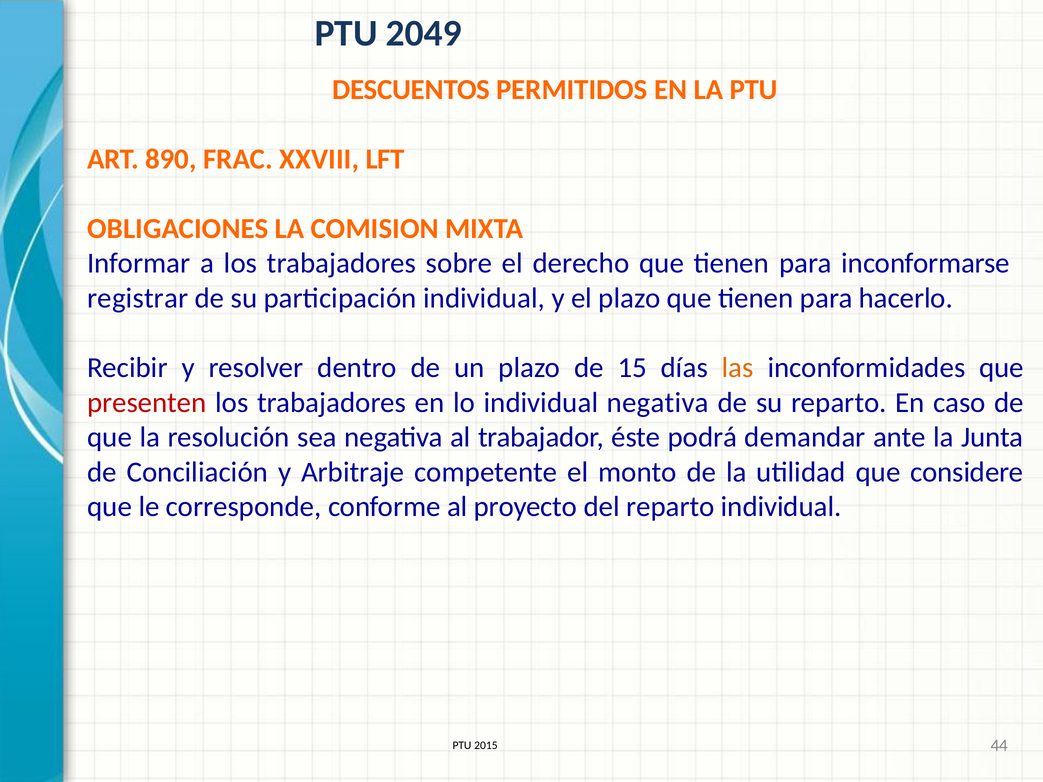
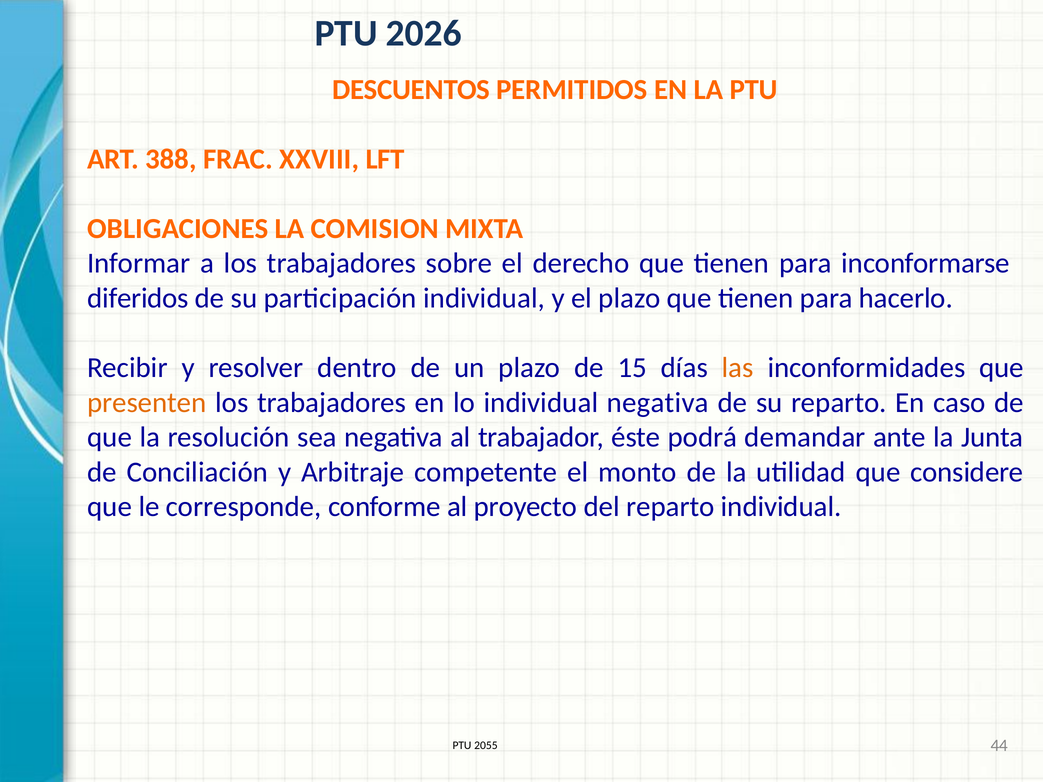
2049: 2049 -> 2026 (424, 33)
890: 890 -> 388 (171, 159)
registrar: registrar -> diferidos (138, 298)
presenten colour: red -> orange (147, 403)
2015: 2015 -> 2055 (486, 746)
